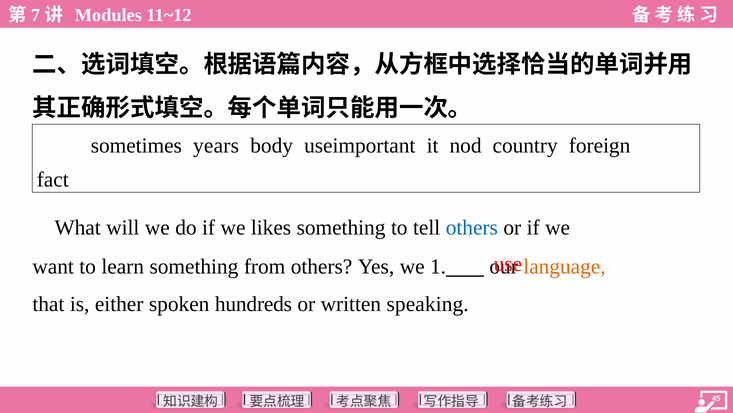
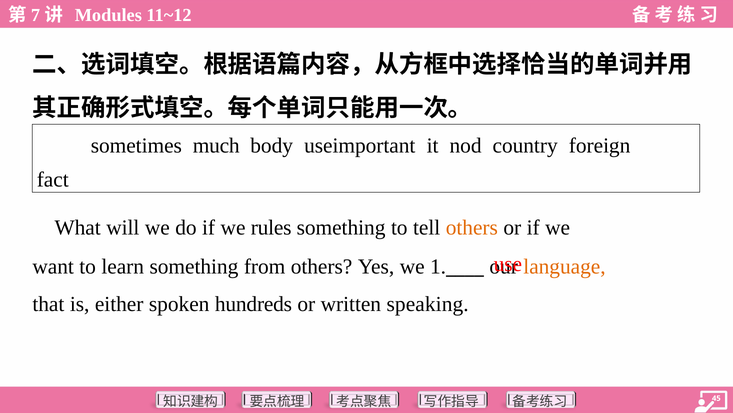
years: years -> much (216, 146)
likes: likes -> rules (271, 227)
others colour: blue -> orange (472, 227)
